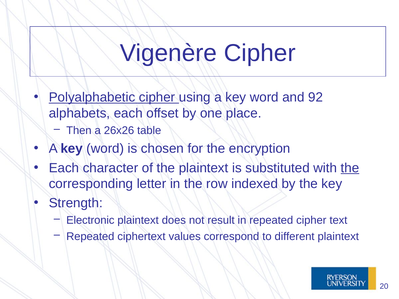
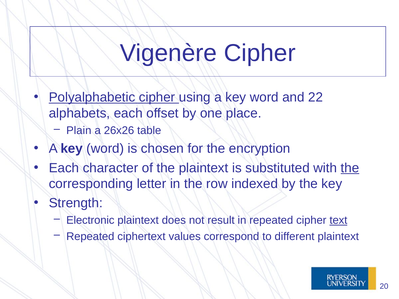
92: 92 -> 22 (316, 97)
Then: Then -> Plain (79, 131)
text underline: none -> present (338, 221)
